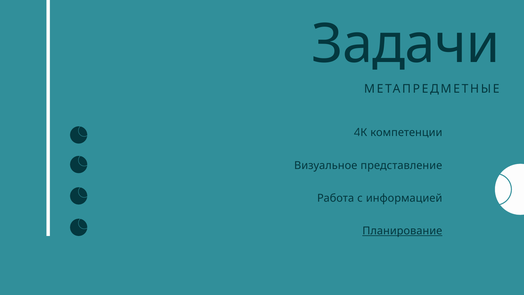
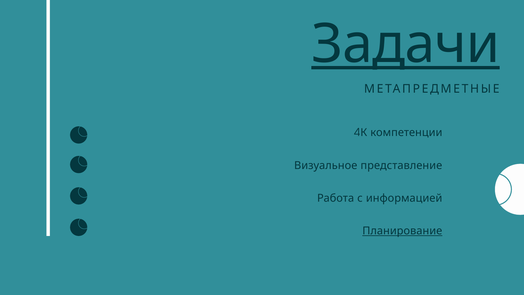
Задачи underline: none -> present (406, 44)
